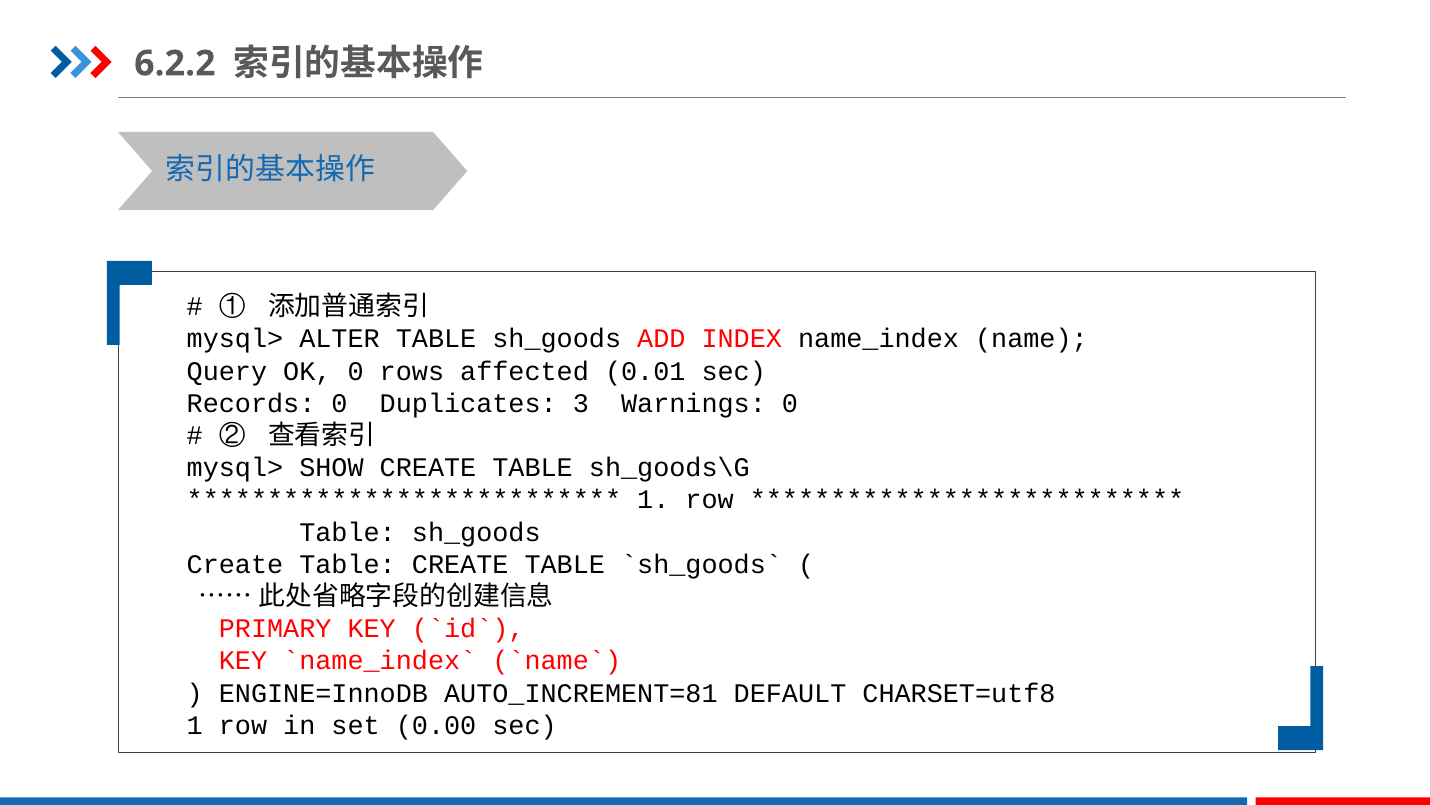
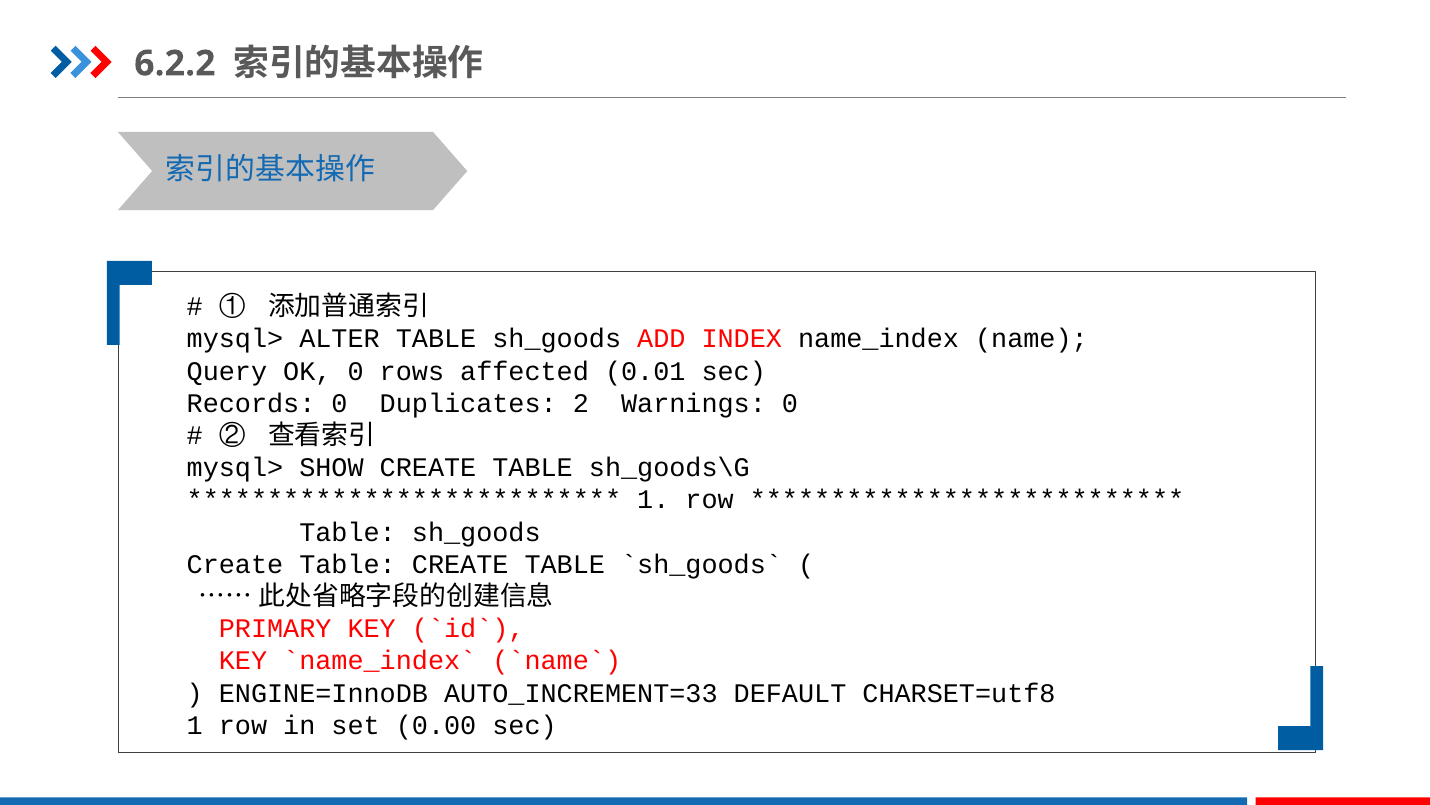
3: 3 -> 2 (581, 403)
AUTO_INCREMENT=81: AUTO_INCREMENT=81 -> AUTO_INCREMENT=33 (581, 693)
